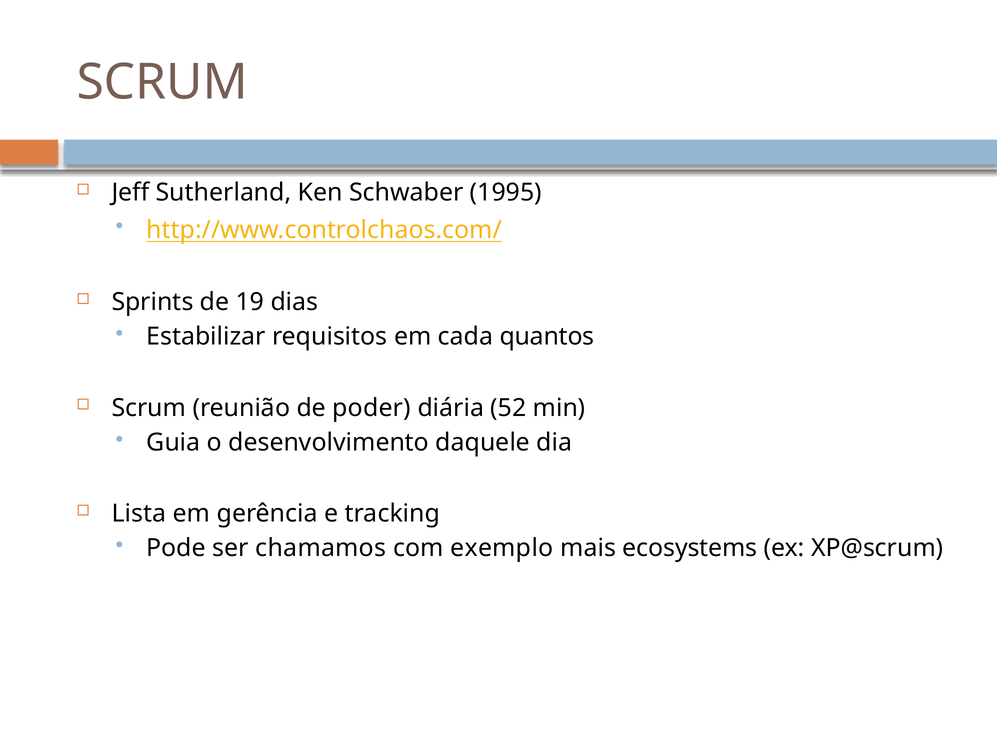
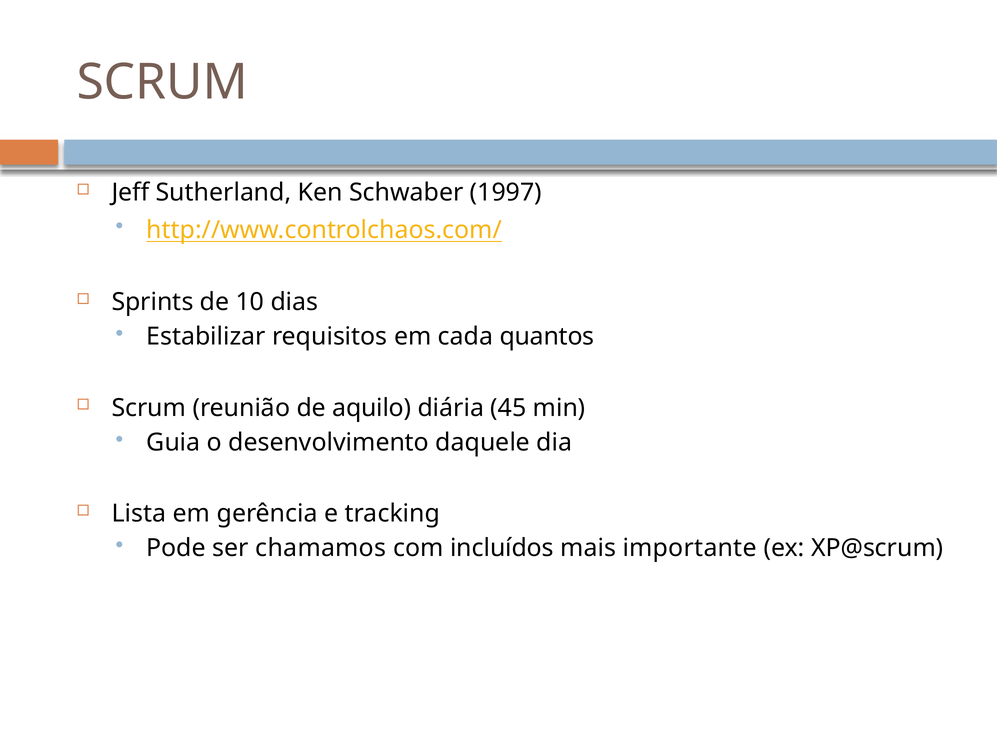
1995: 1995 -> 1997 (506, 193)
19: 19 -> 10 (250, 302)
poder: poder -> aquilo (372, 408)
52: 52 -> 45 (508, 408)
exemplo: exemplo -> incluídos (502, 548)
ecosystems: ecosystems -> importante (690, 548)
